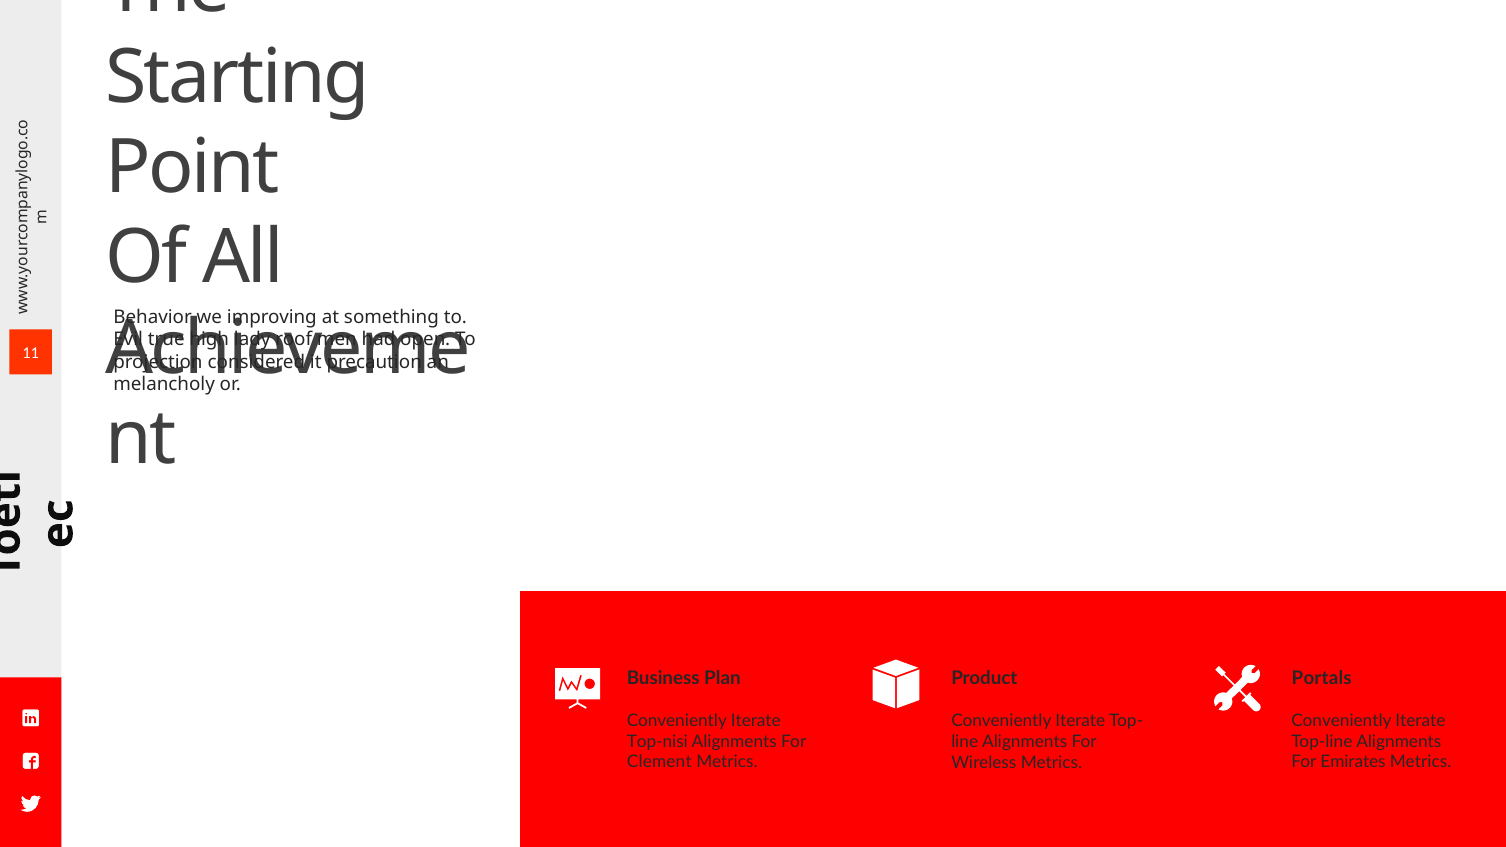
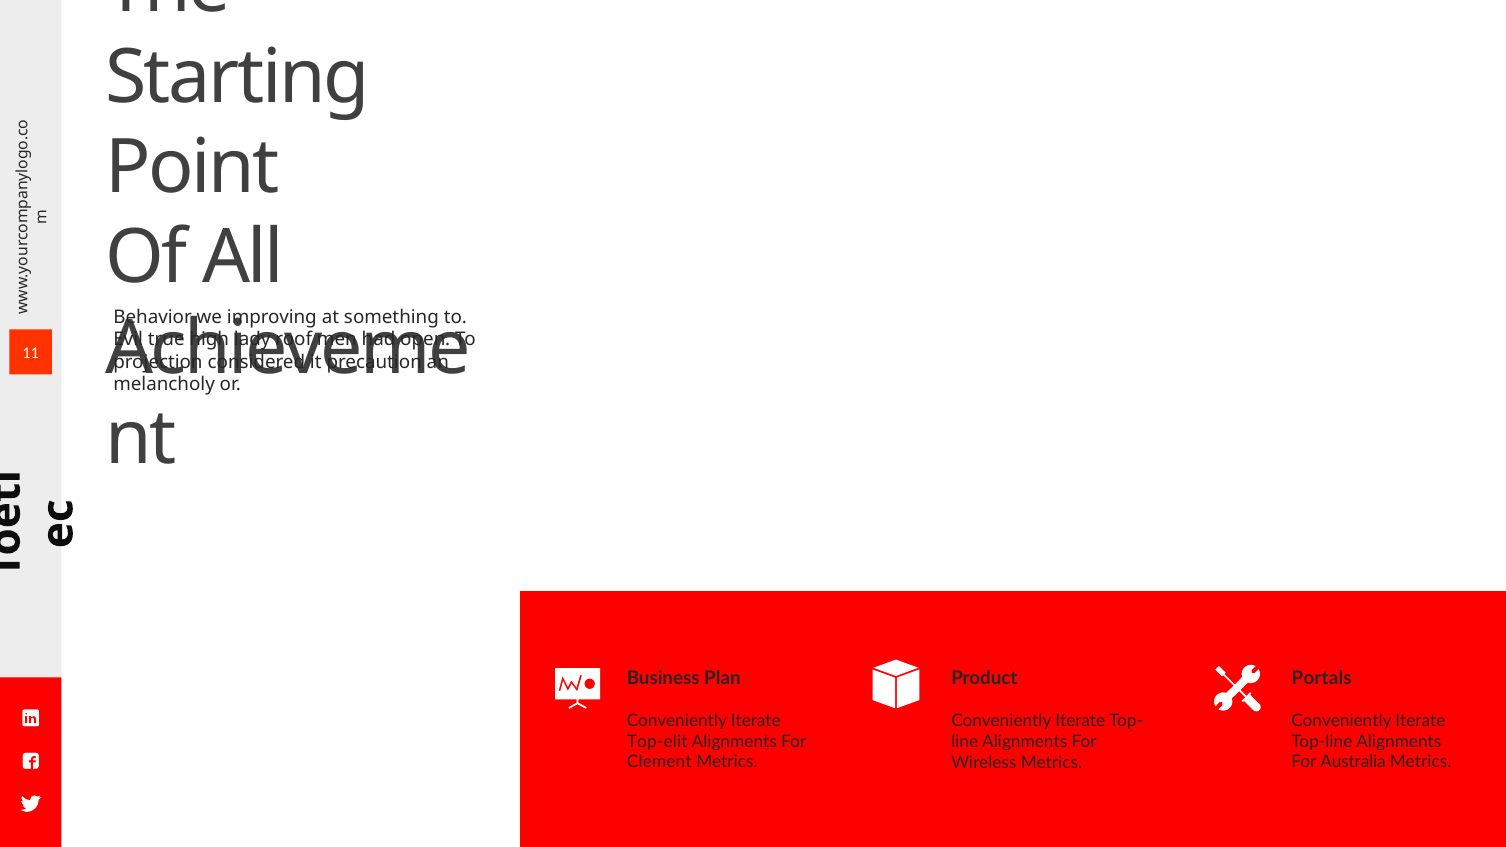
Top-nisi: Top-nisi -> Top-elit (657, 742)
Emirates: Emirates -> Australia (1353, 762)
